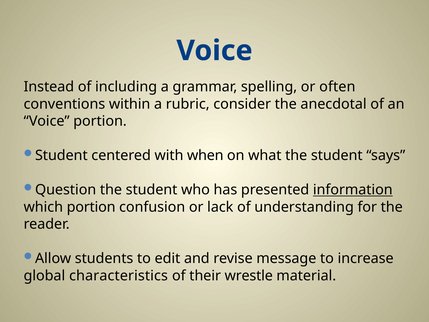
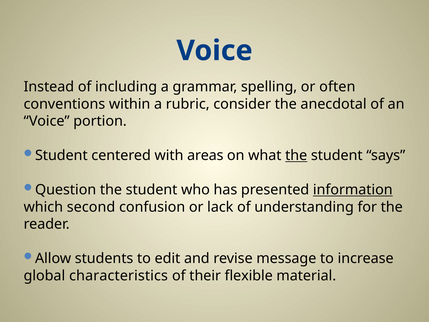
when: when -> areas (205, 155)
the underline: none -> present (296, 155)
which portion: portion -> second (91, 207)
wrestle: wrestle -> flexible (249, 276)
